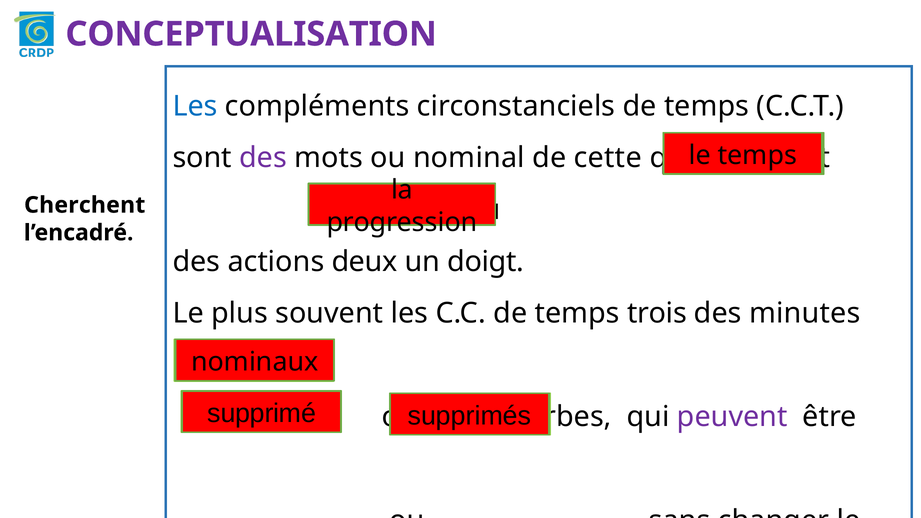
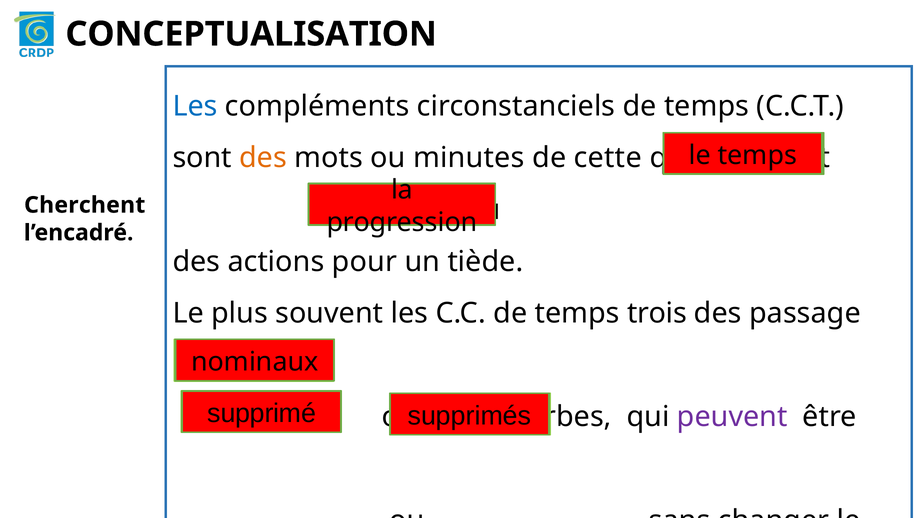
CONCEPTUALISATION colour: purple -> black (251, 34)
des colour: purple -> orange (263, 158)
nominal: nominal -> minutes (469, 158)
deux: deux -> pour (364, 262)
doigt: doigt -> tiède (485, 262)
minutes: minutes -> passage (805, 313)
